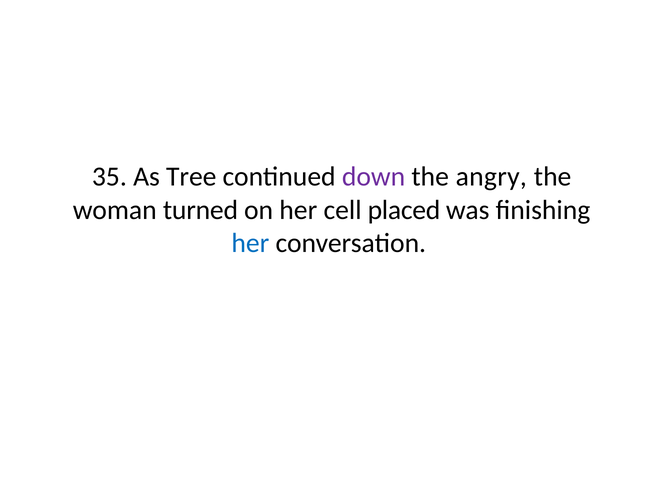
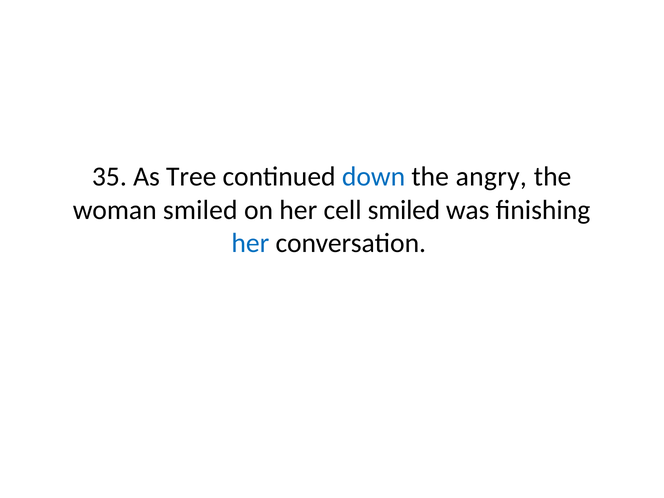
down colour: purple -> blue (374, 177)
woman turned: turned -> smiled (200, 210)
cell placed: placed -> smiled (404, 210)
